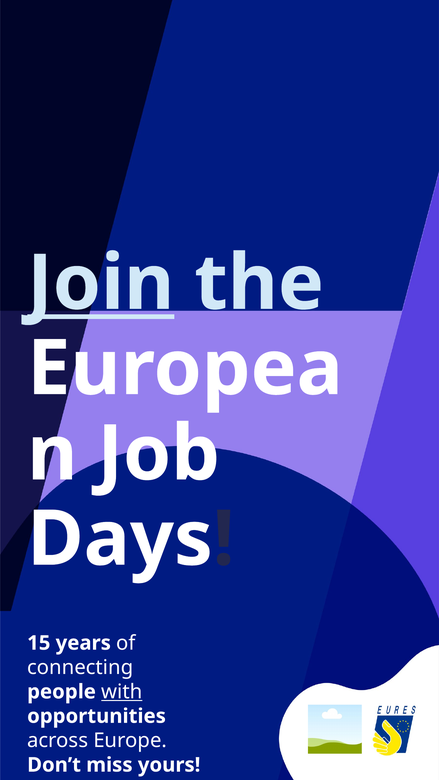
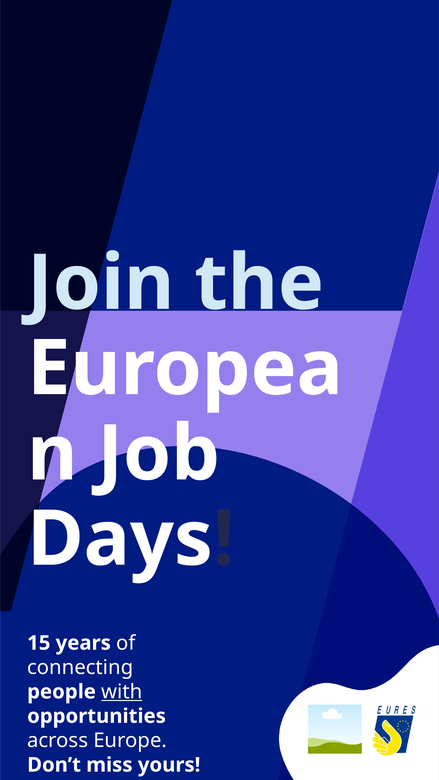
Join underline: present -> none (101, 284)
